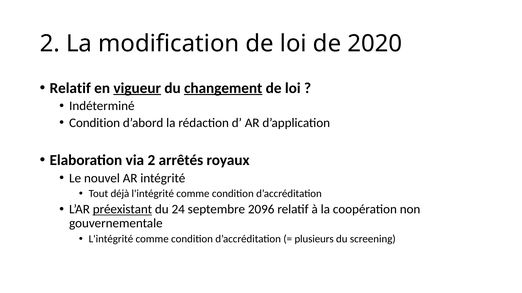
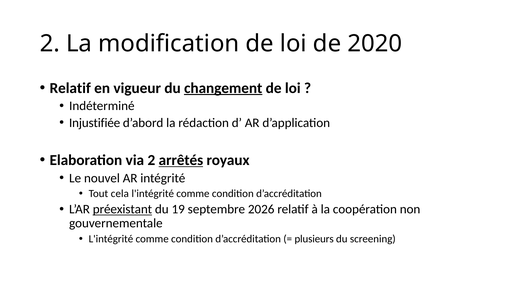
vigueur underline: present -> none (137, 88)
Condition: Condition -> Injustifiée (95, 123)
arrêtés underline: none -> present (181, 160)
déjà: déjà -> cela (120, 194)
24: 24 -> 19 (178, 210)
2096: 2096 -> 2026 (261, 210)
